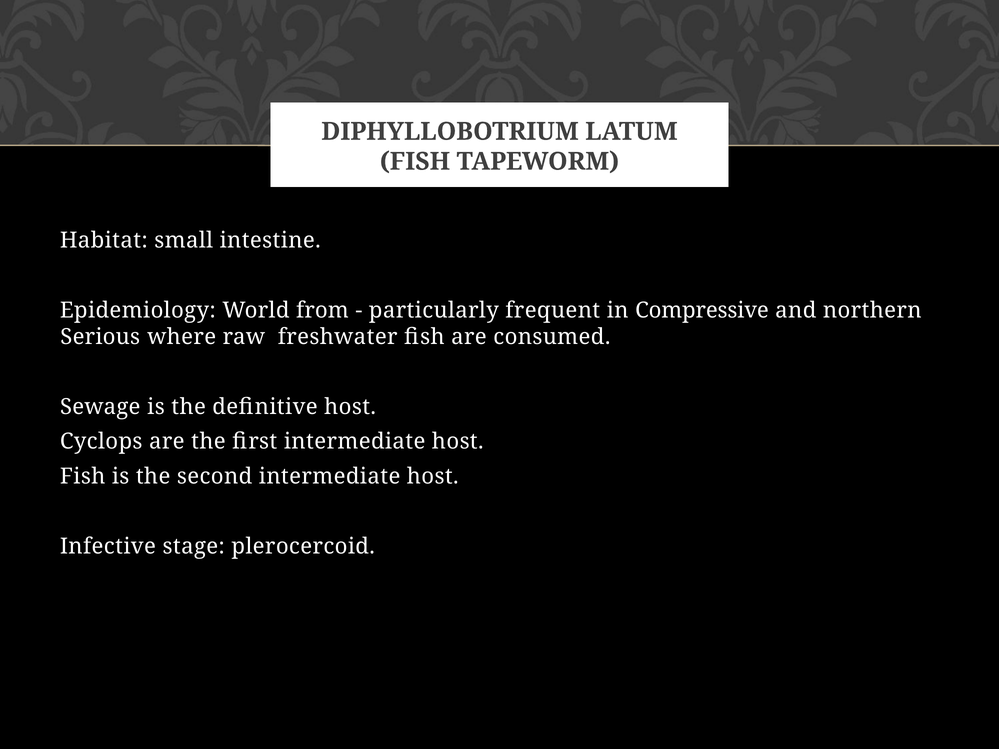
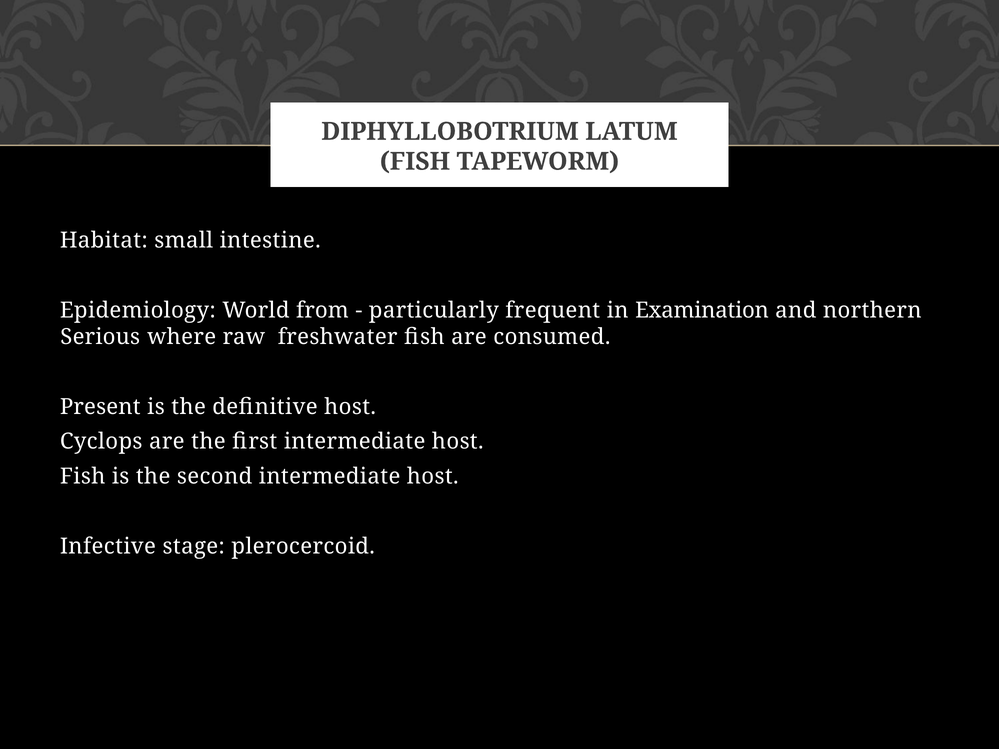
Compressive: Compressive -> Examination (702, 310)
Sewage: Sewage -> Present (100, 407)
